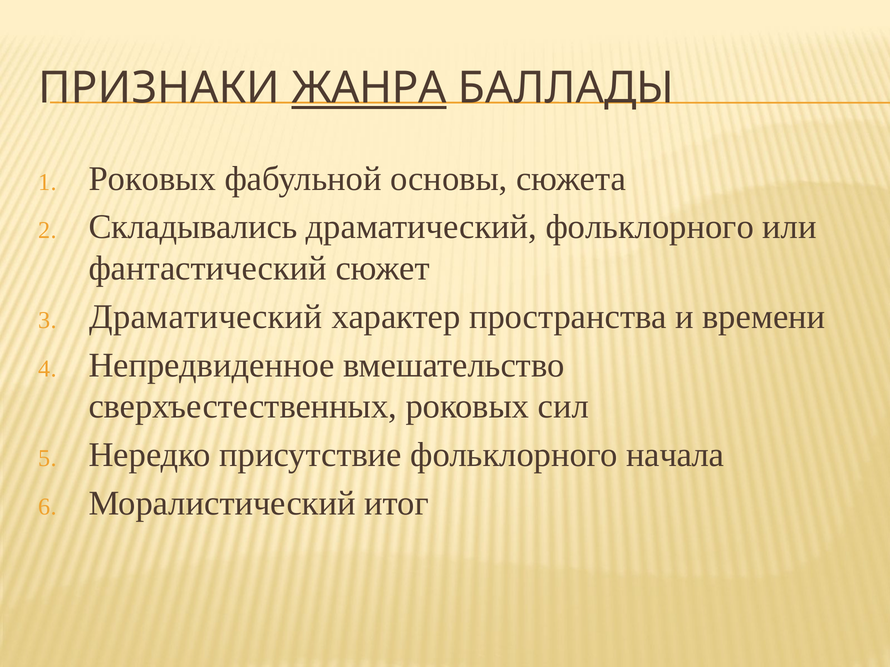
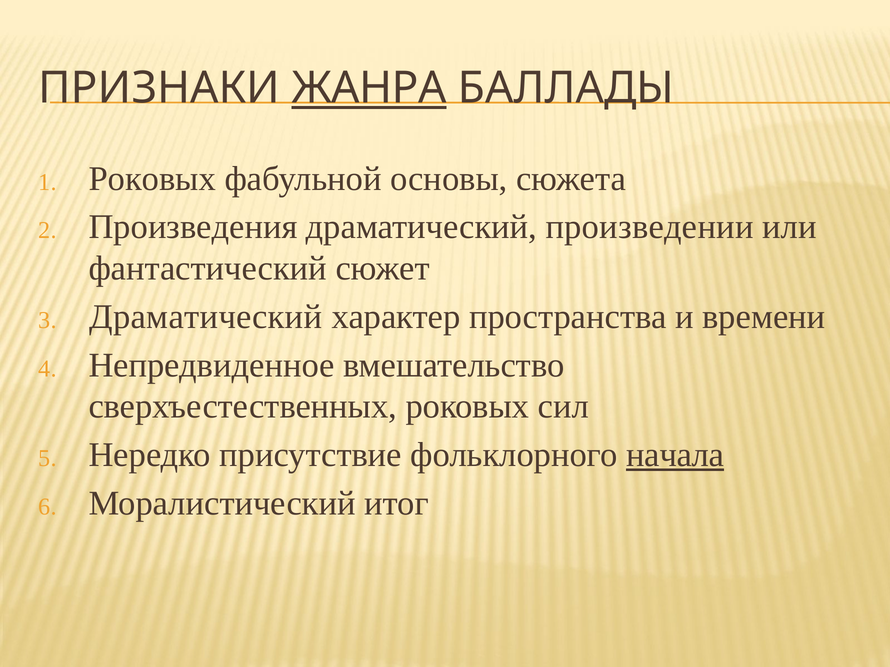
Складывались: Складывались -> Произведения (193, 227)
драматический фольклорного: фольклорного -> произведении (650, 227)
начала underline: none -> present (675, 455)
